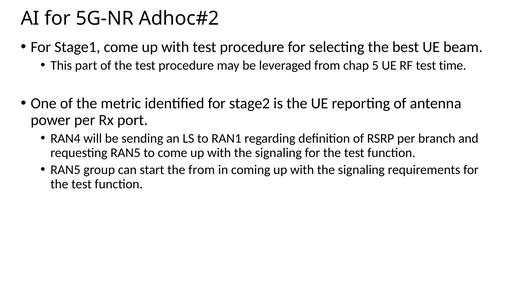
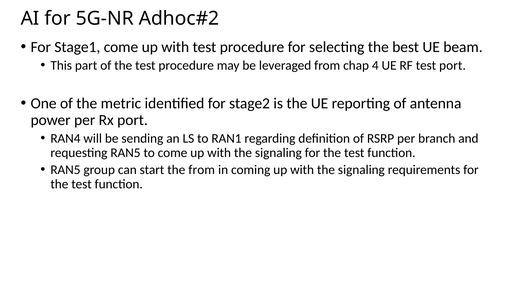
5: 5 -> 4 (375, 65)
test time: time -> port (452, 65)
